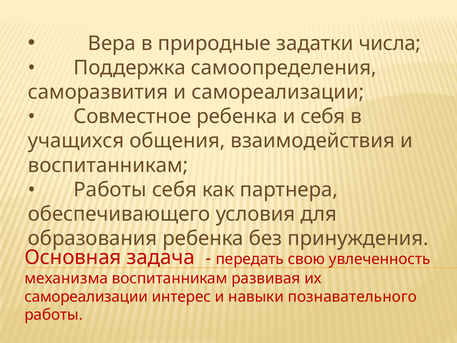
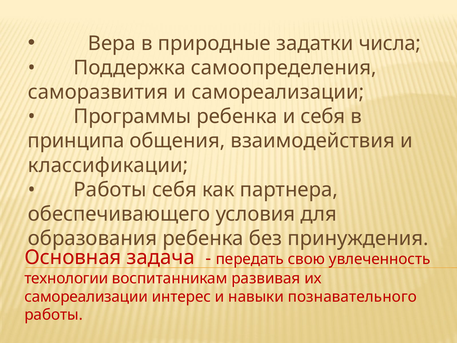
Совместное: Совместное -> Программы (132, 116)
учащихся: учащихся -> принципа (76, 141)
воспитанникам: воспитанникам -> классификации (108, 165)
механизма: механизма -> технологии (66, 278)
